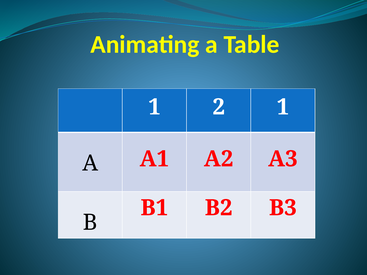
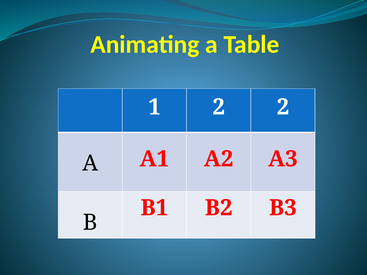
2 1: 1 -> 2 (283, 107)
